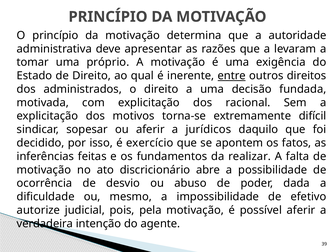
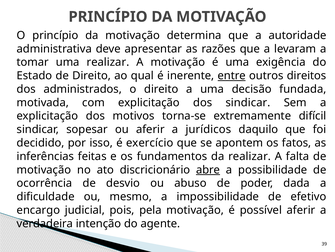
uma próprio: próprio -> realizar (108, 62)
dos racional: racional -> sindicar (248, 102)
abre underline: none -> present (208, 169)
autorize: autorize -> encargo (38, 210)
